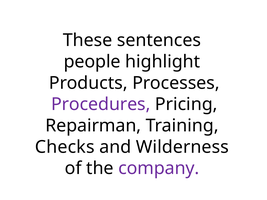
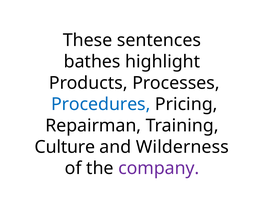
people: people -> bathes (92, 62)
Procedures colour: purple -> blue (101, 104)
Checks: Checks -> Culture (65, 147)
